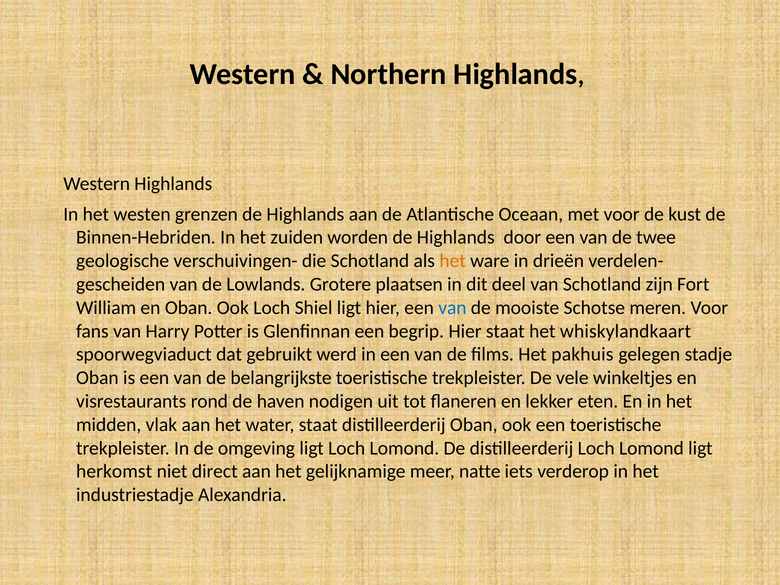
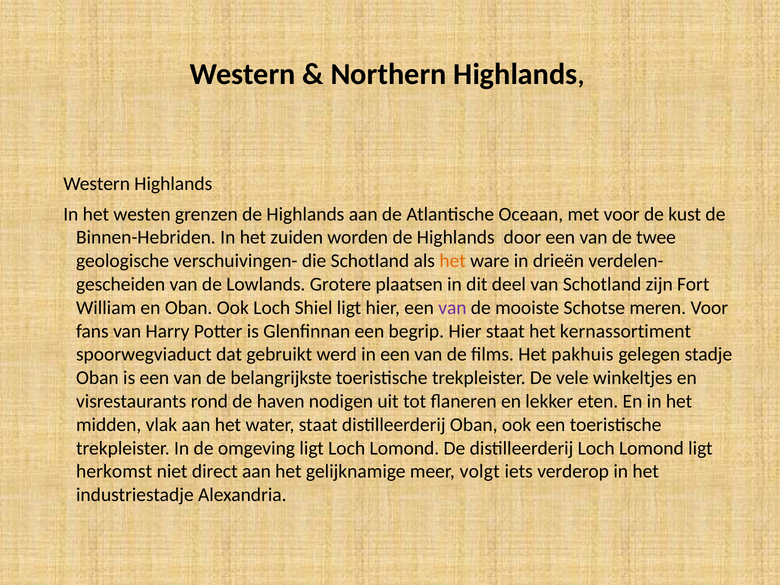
van colour: blue -> purple (452, 308)
whiskylandkaart: whiskylandkaart -> kernassortiment (626, 331)
natte: natte -> volgt (480, 472)
